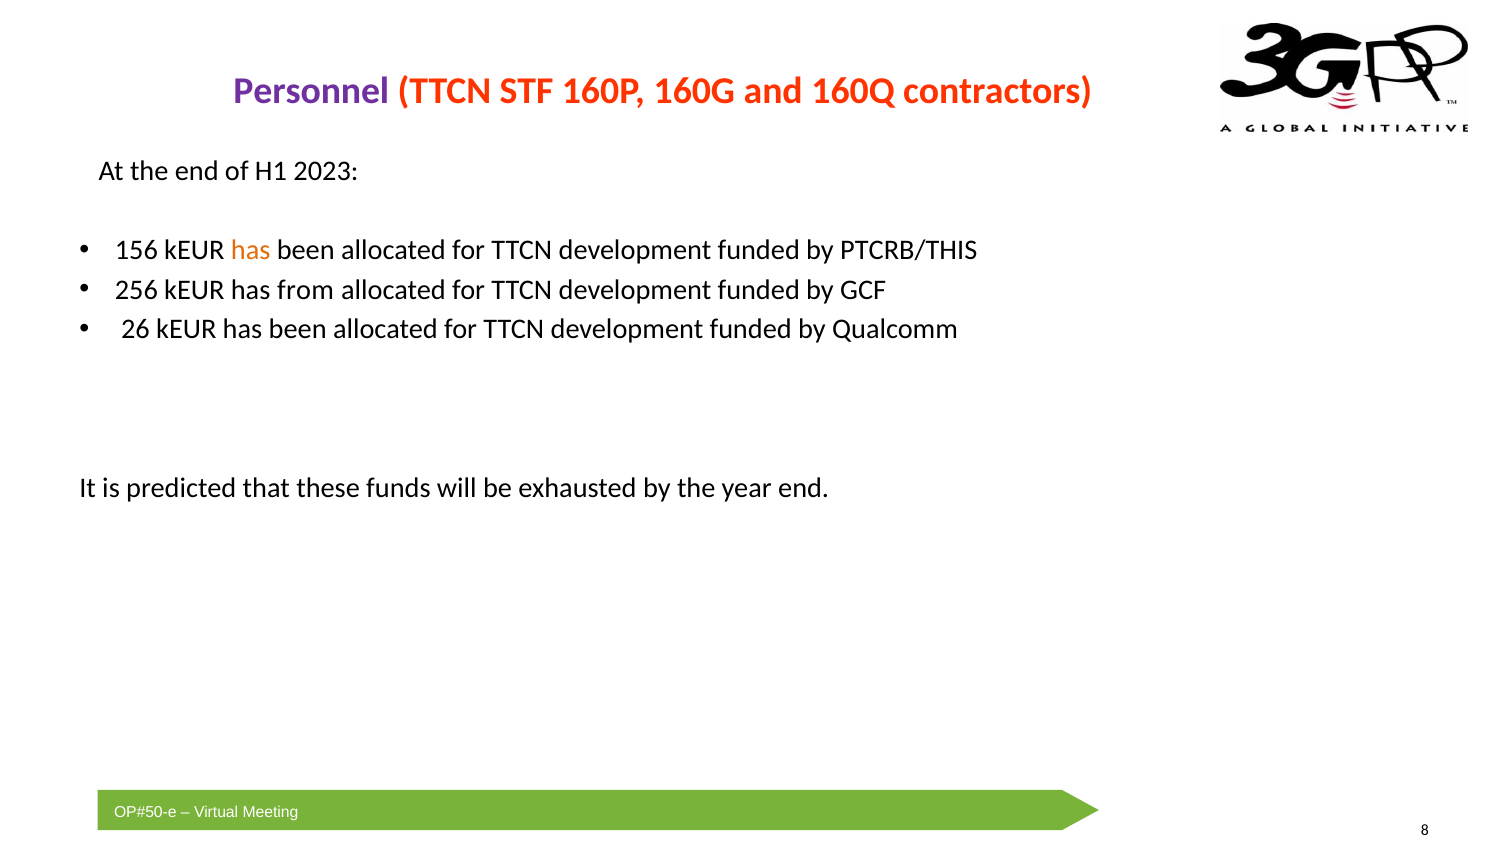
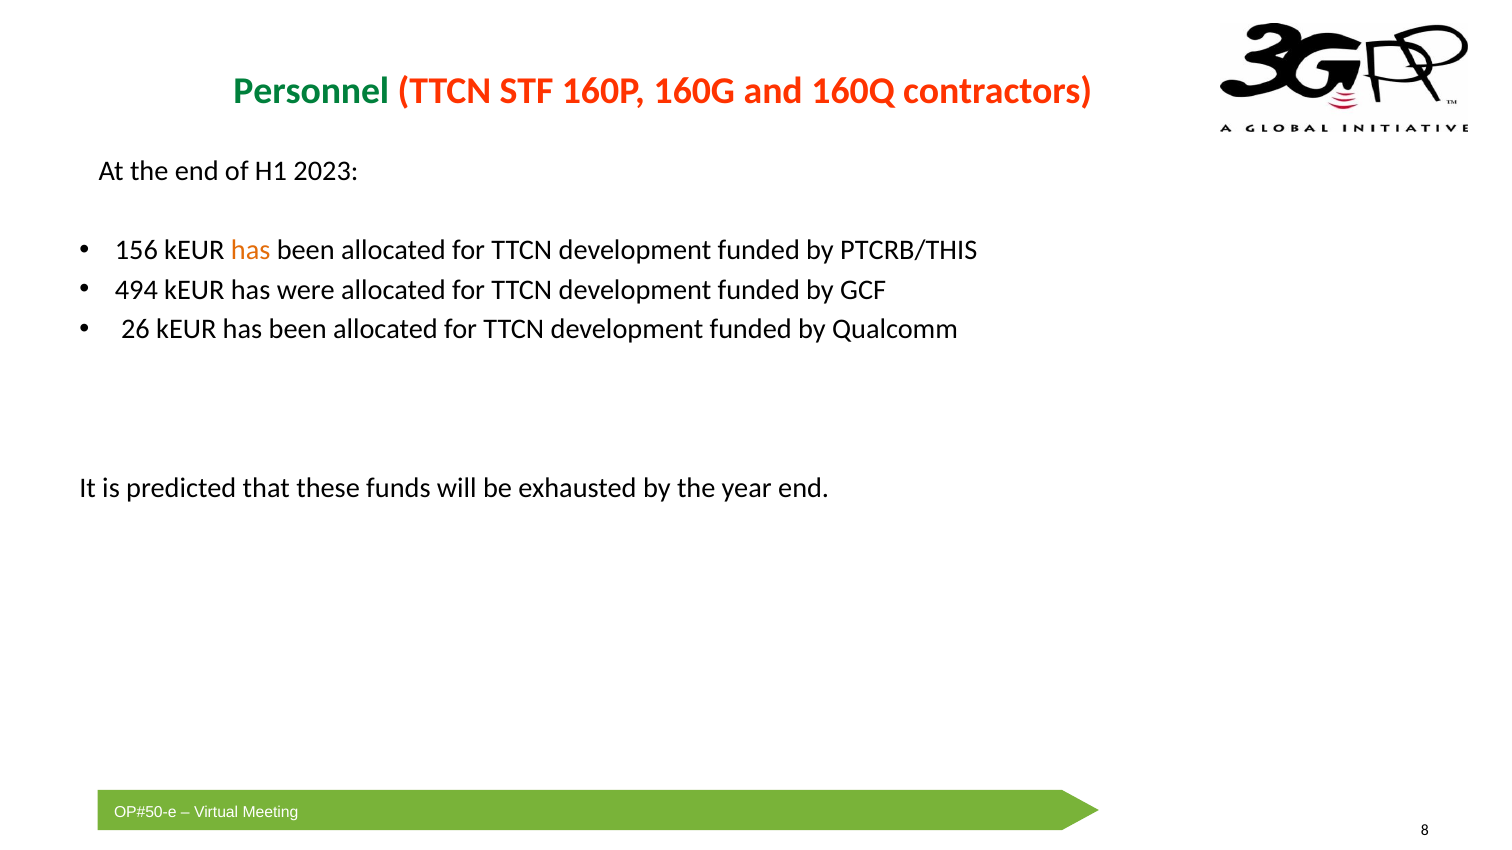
Personnel colour: purple -> green (311, 91)
256: 256 -> 494 (136, 290)
from: from -> were (306, 290)
